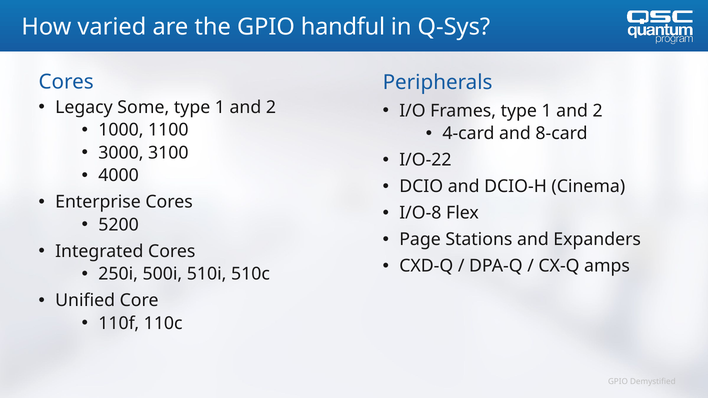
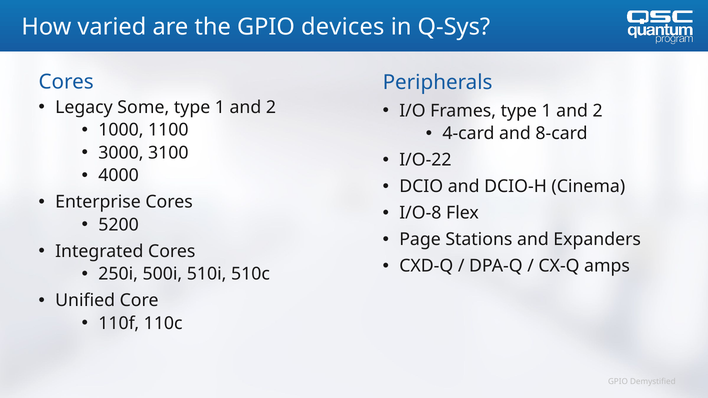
handful: handful -> devices (343, 27)
